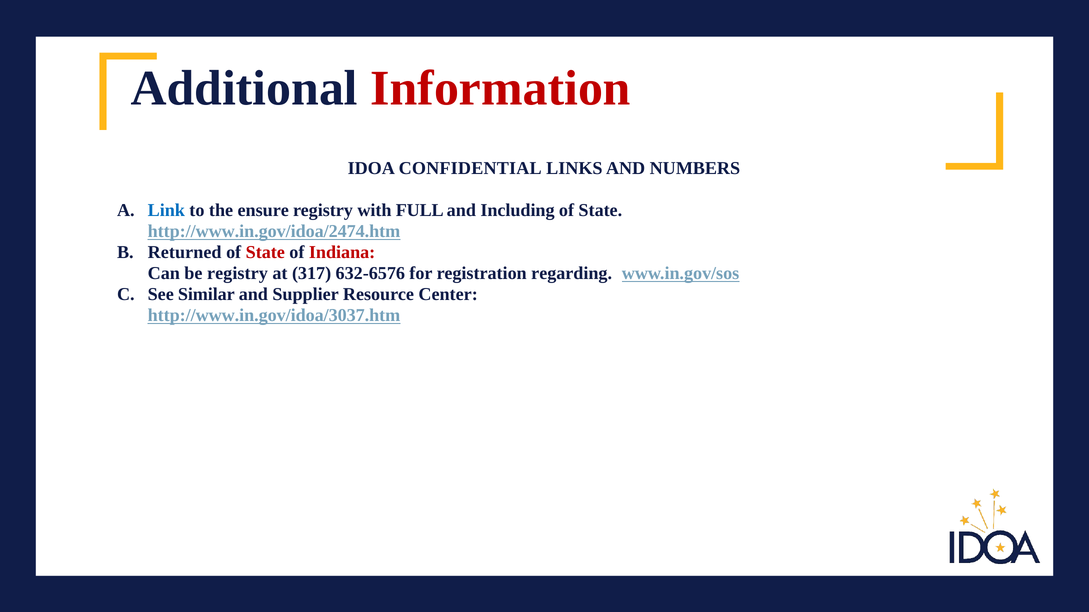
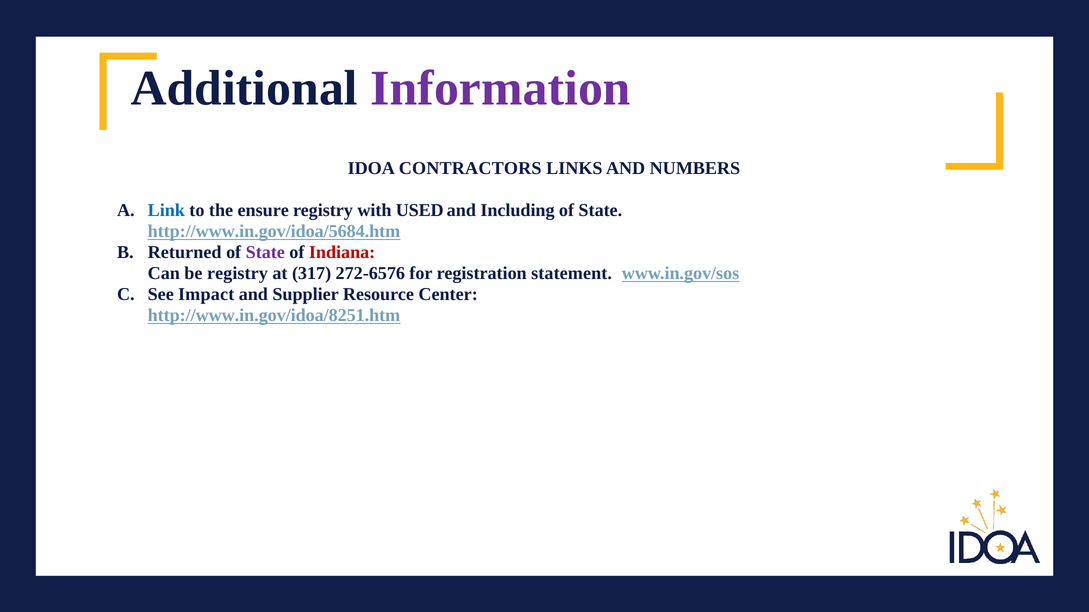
Information colour: red -> purple (500, 89)
CONFIDENTIAL: CONFIDENTIAL -> CONTRACTORS (470, 168)
FULL: FULL -> USED (420, 210)
http://www.in.gov/idoa/2474.htm: http://www.in.gov/idoa/2474.htm -> http://www.in.gov/idoa/5684.htm (274, 232)
State colour: red -> purple (265, 253)
632-6576: 632-6576 -> 272-6576 (370, 274)
regarding: regarding -> statement (572, 274)
Similar: Similar -> Impact (206, 295)
http://www.in.gov/idoa/3037.htm: http://www.in.gov/idoa/3037.htm -> http://www.in.gov/idoa/8251.htm (274, 316)
